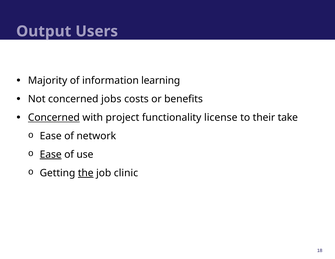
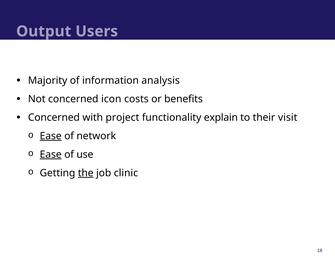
learning: learning -> analysis (161, 81)
jobs: jobs -> icon (111, 99)
Concerned underline: present -> none (54, 118)
license: license -> explain (221, 118)
take: take -> visit (288, 118)
Ease underline: none -> present (51, 136)
